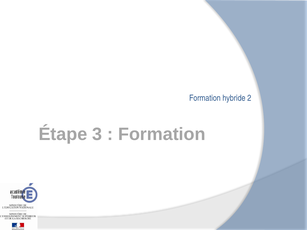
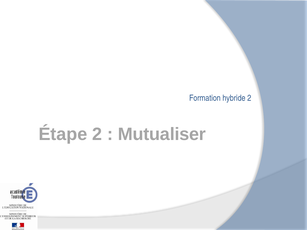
Étape 3: 3 -> 2 (97, 134)
Formation: Formation -> Mutualiser (162, 134)
